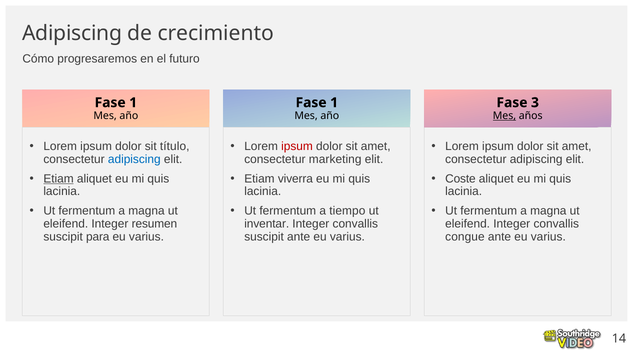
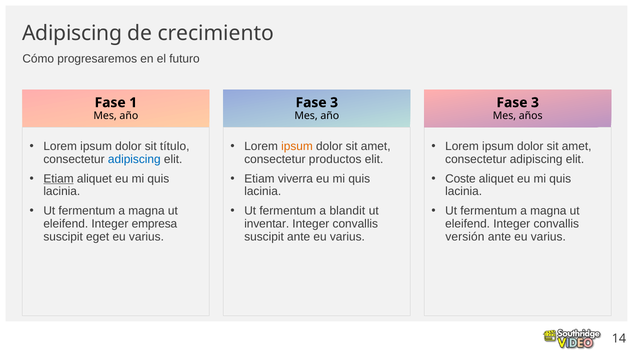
1: 1 -> 3 (334, 103)
Mes underline: present -> none (504, 116)
ipsum colour: red -> orange (297, 147)
marketing: marketing -> productos (335, 159)
tiempo: tiempo -> blandit (347, 211)
resumen: resumen -> empresa (154, 224)
para: para -> eget (98, 237)
congue: congue -> versión (465, 237)
